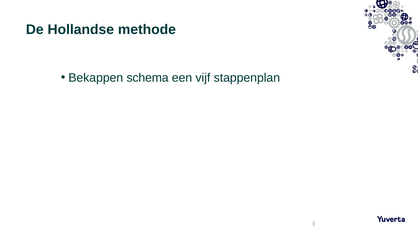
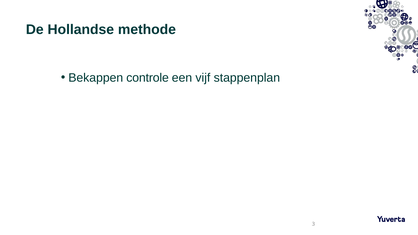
schema: schema -> controle (148, 78)
